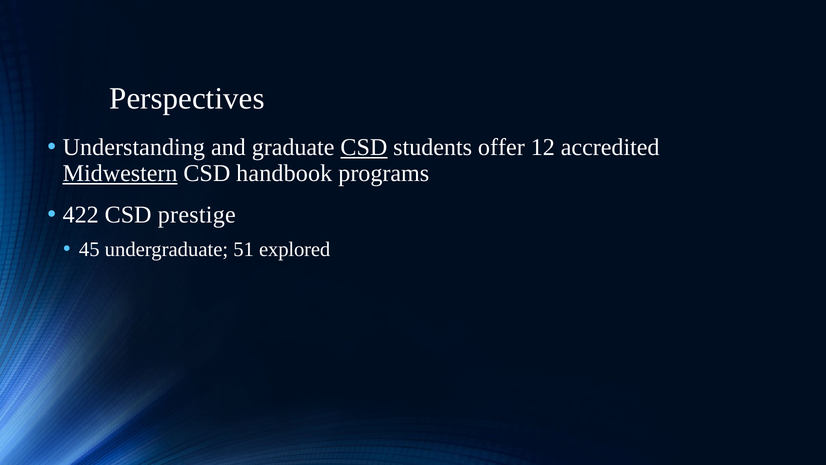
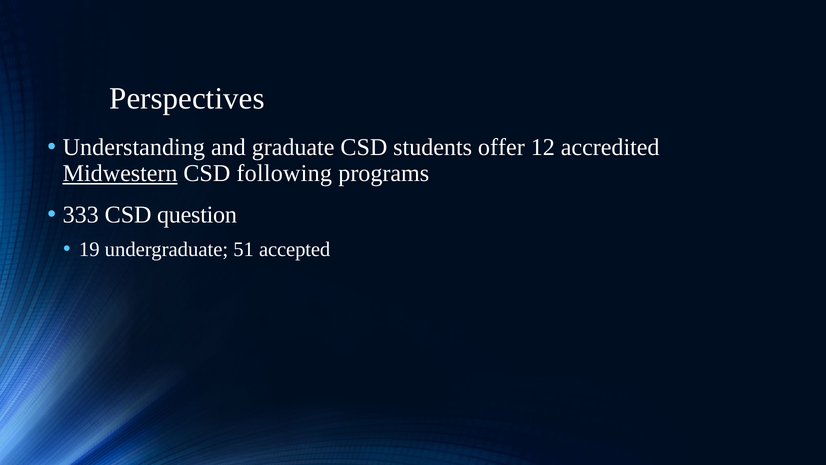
CSD underline: present -> none (364, 147)
handbook: handbook -> following (284, 173)
422: 422 -> 333 (81, 215)
prestige: prestige -> question (197, 215)
45: 45 -> 19 (89, 249)
explored: explored -> accepted (295, 249)
